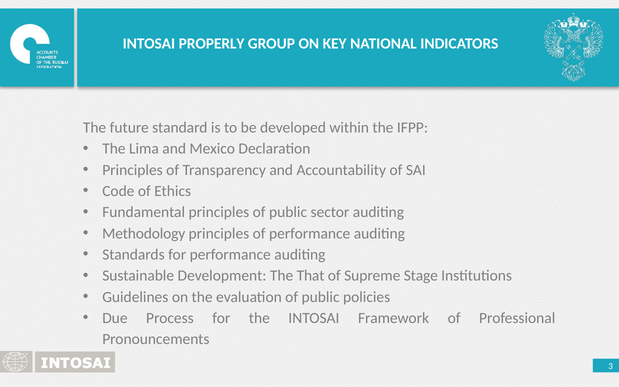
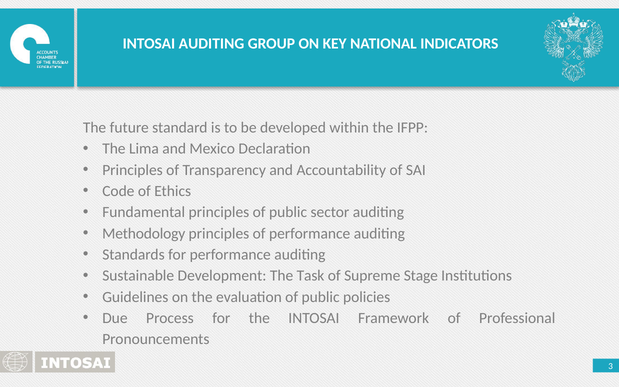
INTOSAI PROPERLY: PROPERLY -> AUDITING (211, 43)
That: That -> Task (311, 276)
